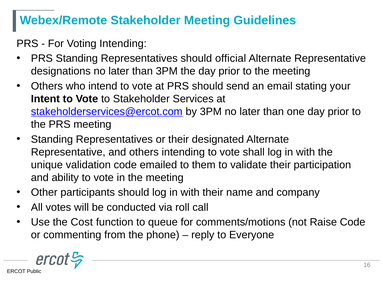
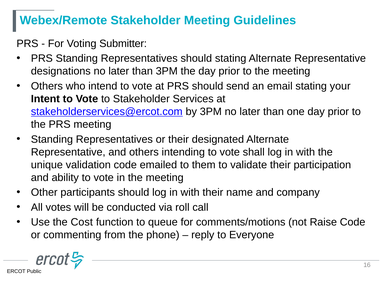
Voting Intending: Intending -> Submitter (123, 44)
should official: official -> stating (231, 59)
